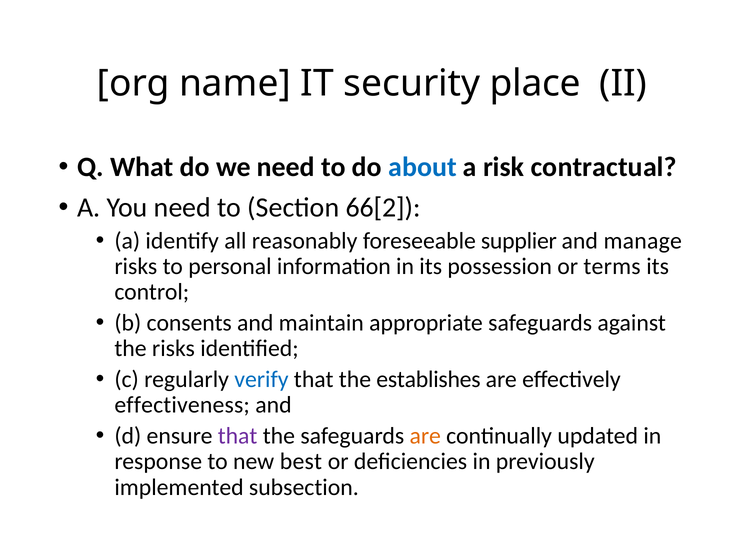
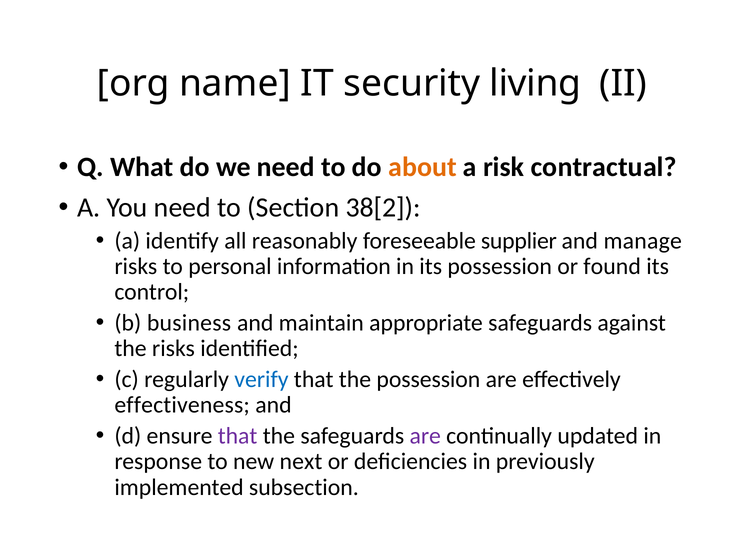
place: place -> living (535, 83)
about colour: blue -> orange (422, 167)
66[2: 66[2 -> 38[2 (383, 208)
terms: terms -> found (612, 266)
consents: consents -> business (189, 323)
the establishes: establishes -> possession (428, 379)
are colour: orange -> purple (425, 436)
best: best -> next (301, 462)
